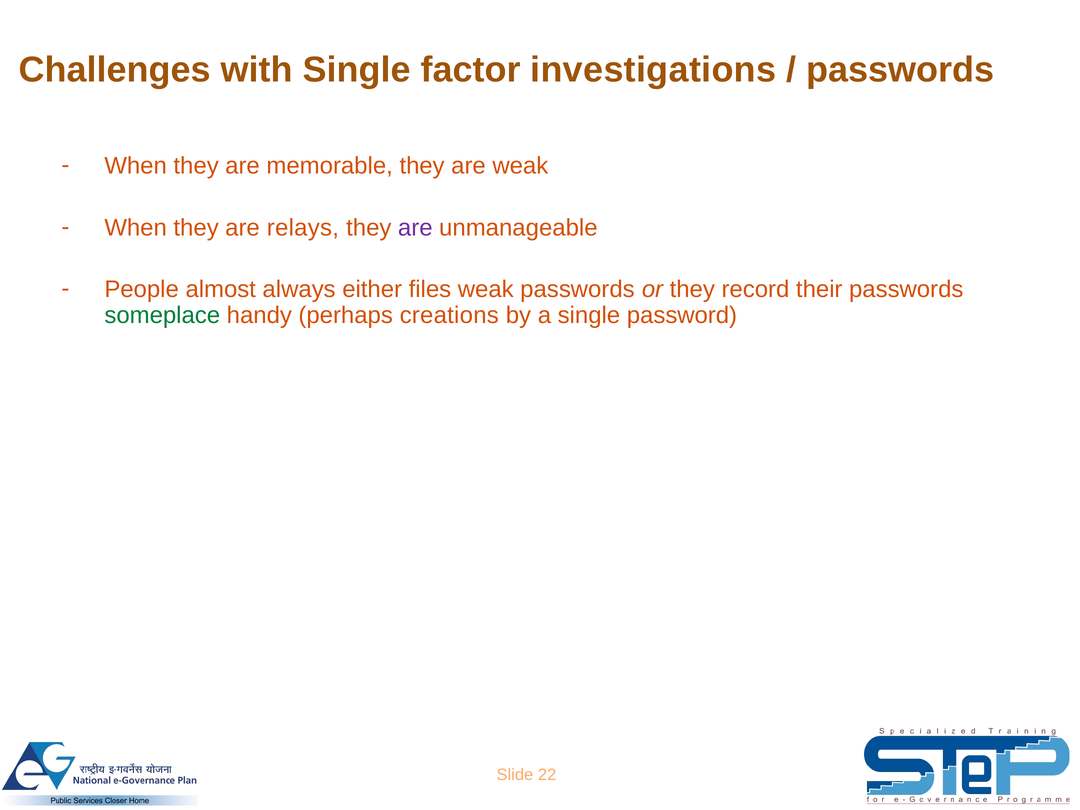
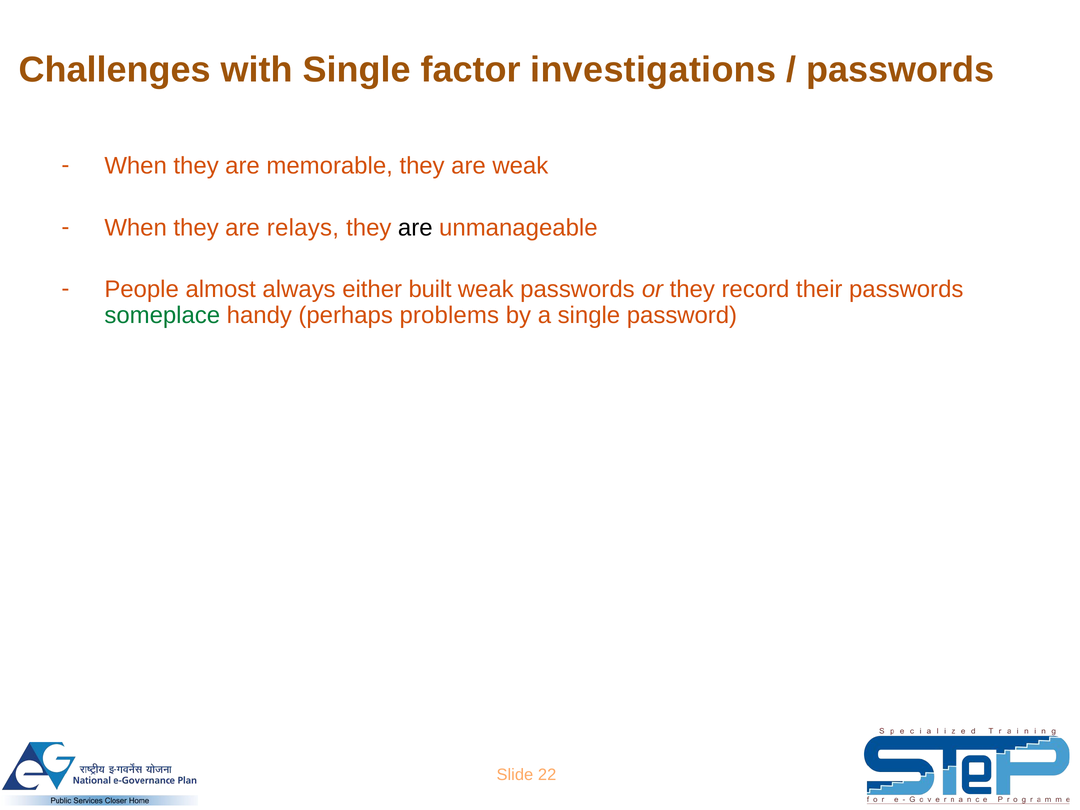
are colour: purple -> black (415, 228)
files: files -> built (430, 290)
creations: creations -> problems (449, 315)
